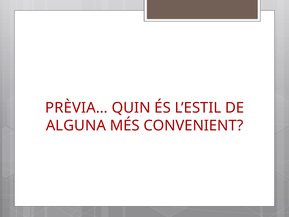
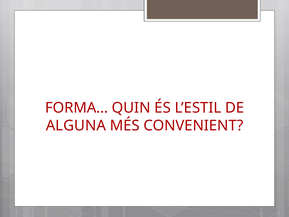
PRÈVIA…: PRÈVIA… -> FORMA… (77, 108)
